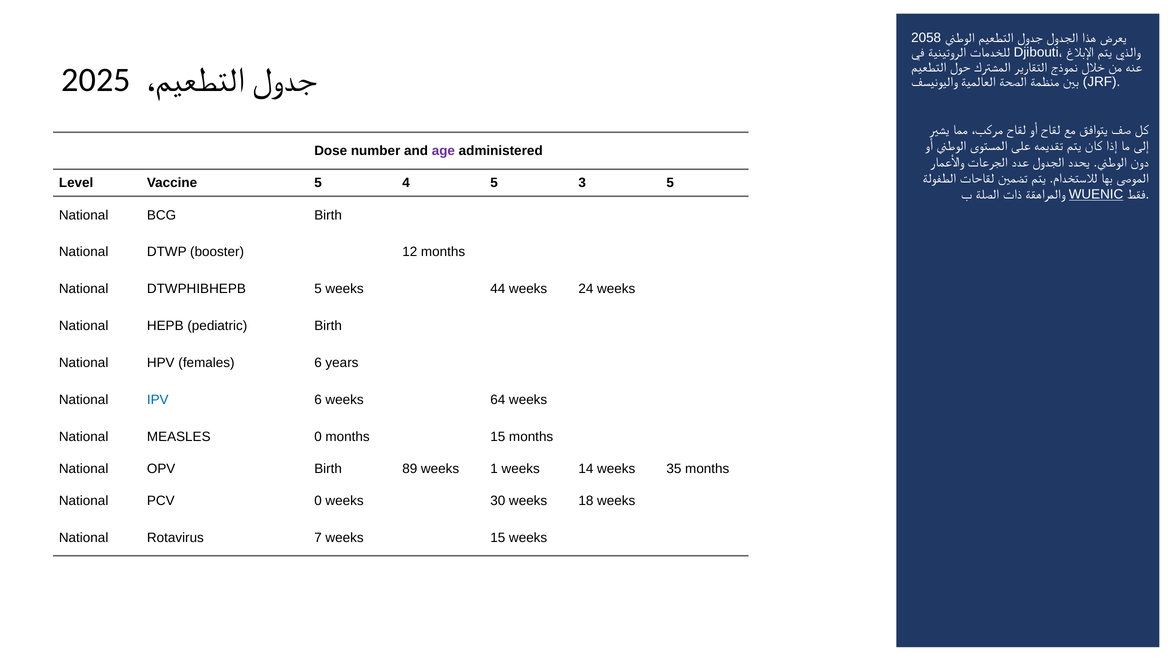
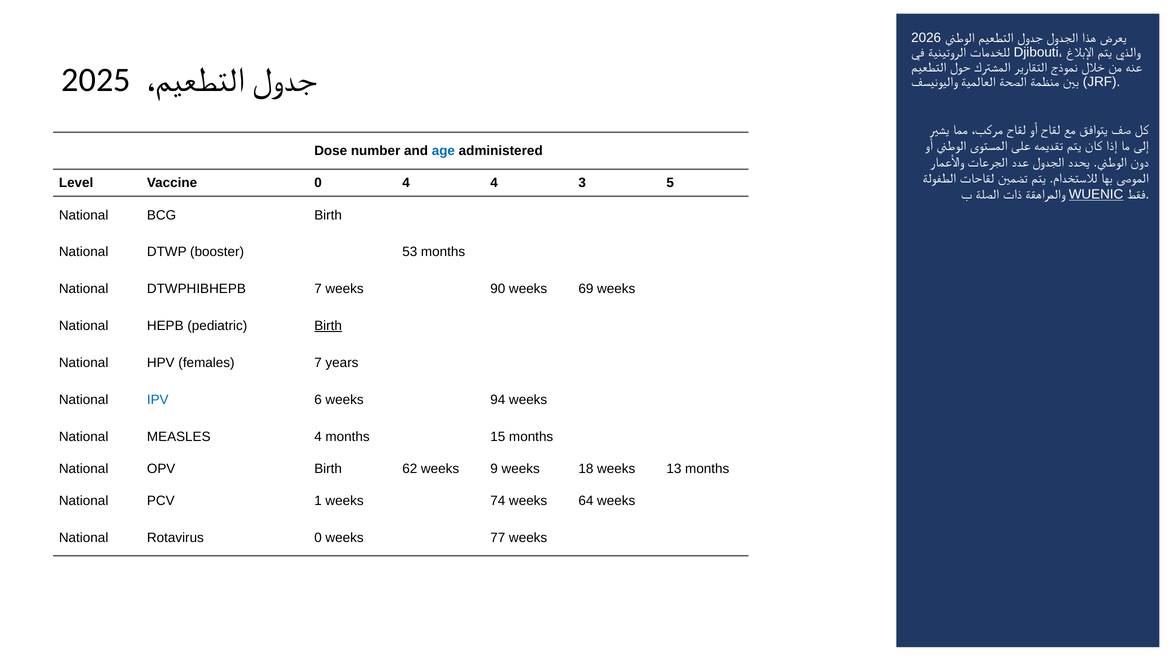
2058: 2058 -> 2026 (926, 38)
age colour: purple -> blue (443, 151)
Vaccine 5: 5 -> 0 (318, 183)
4 5: 5 -> 4 (494, 183)
12: 12 -> 53 (410, 252)
DTWPHIBHEPB 5: 5 -> 7 (318, 289)
44: 44 -> 90 (498, 289)
24: 24 -> 69 (586, 289)
Birth underline: none -> present (328, 326)
females 6: 6 -> 7 (318, 362)
64: 64 -> 94 (498, 399)
MEASLES 0: 0 -> 4 (318, 436)
89: 89 -> 62 (410, 468)
1: 1 -> 9 (494, 468)
14: 14 -> 18 (586, 468)
35: 35 -> 13 (674, 468)
PCV 0: 0 -> 1 (318, 500)
30: 30 -> 74 (498, 500)
18: 18 -> 64 (586, 500)
Rotavirus 7: 7 -> 0 (318, 537)
weeks 15: 15 -> 77 (498, 537)
